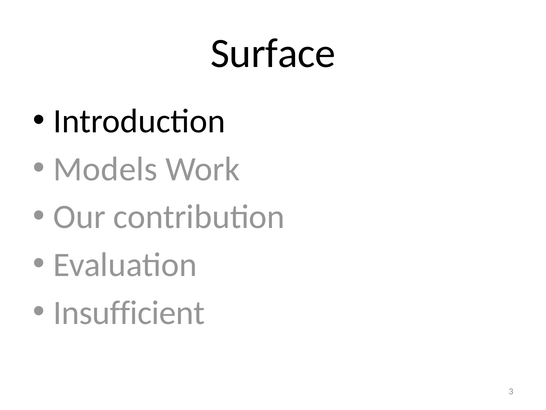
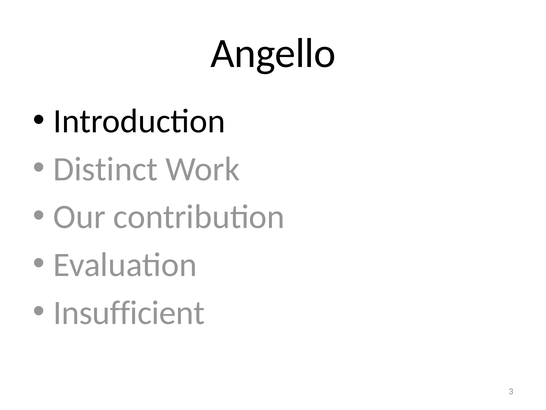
Surface: Surface -> Angello (273, 53)
Models: Models -> Distinct (106, 169)
